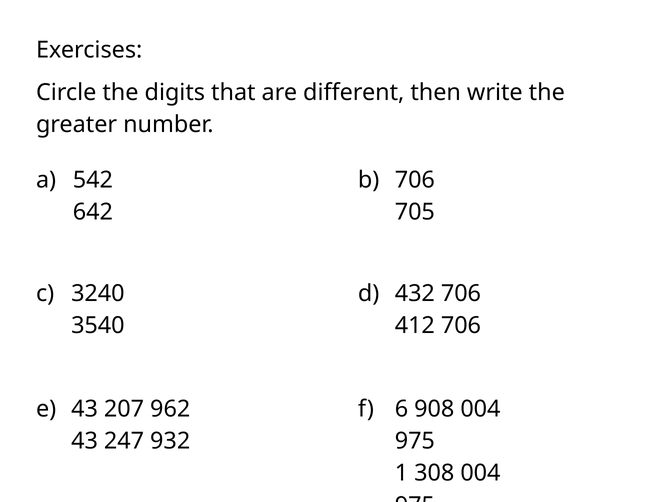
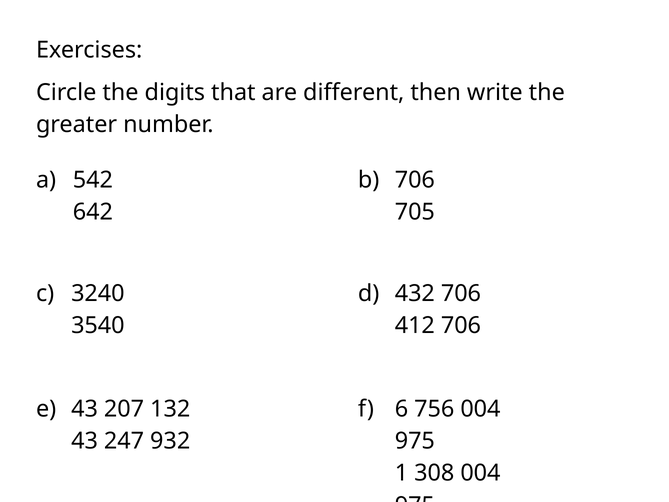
962: 962 -> 132 (170, 409)
908: 908 -> 756 (434, 409)
